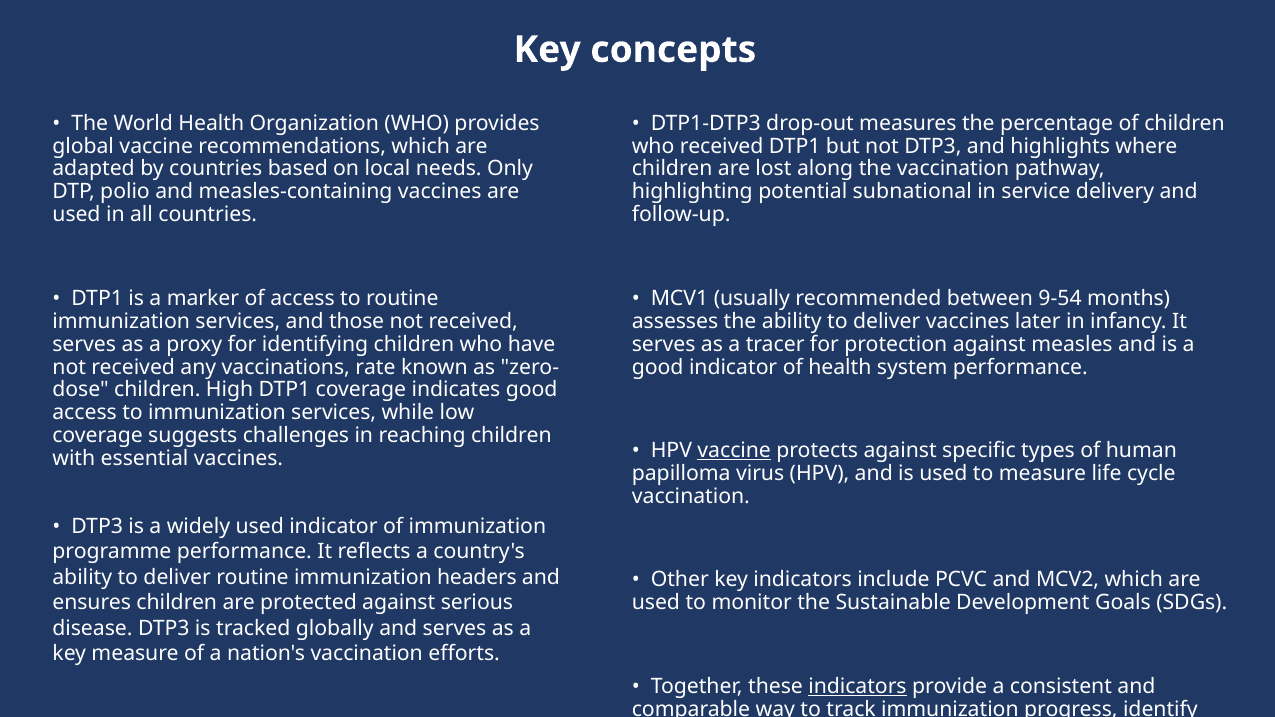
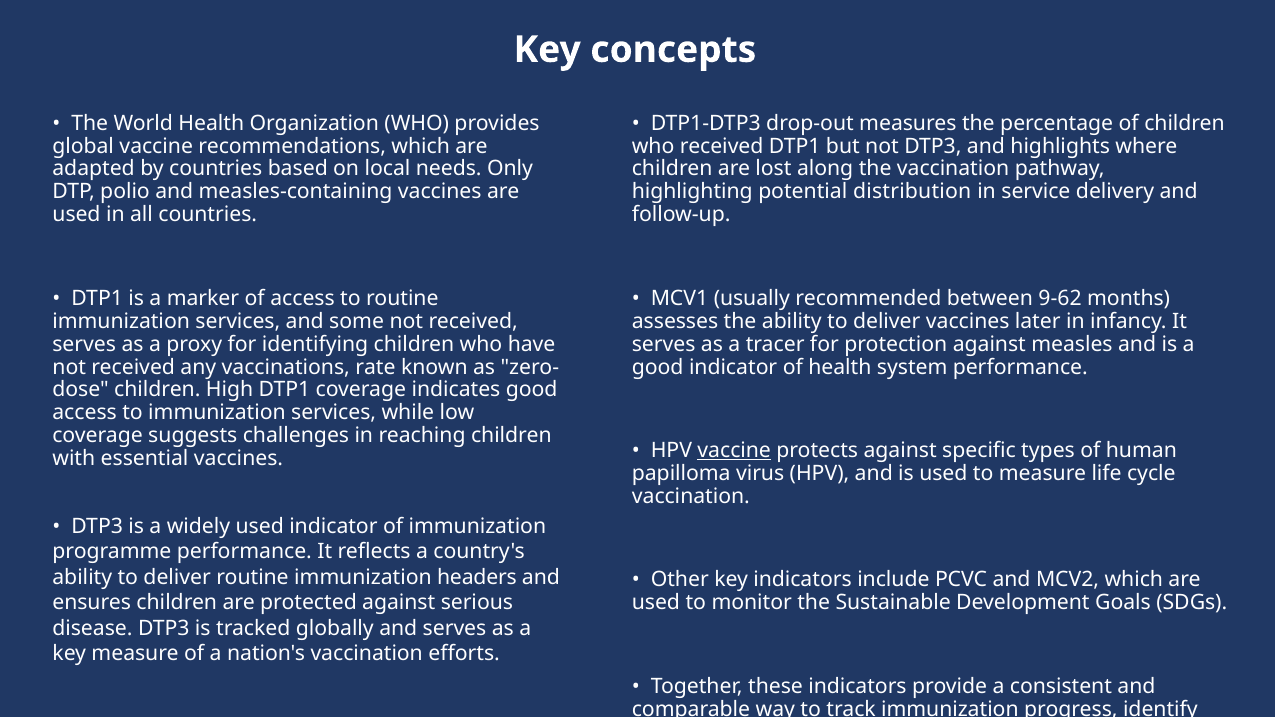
subnational: subnational -> distribution (912, 192)
9-54: 9-54 -> 9-62 (1060, 298)
and those: those -> some (357, 321)
indicators underline: present -> none (857, 686)
